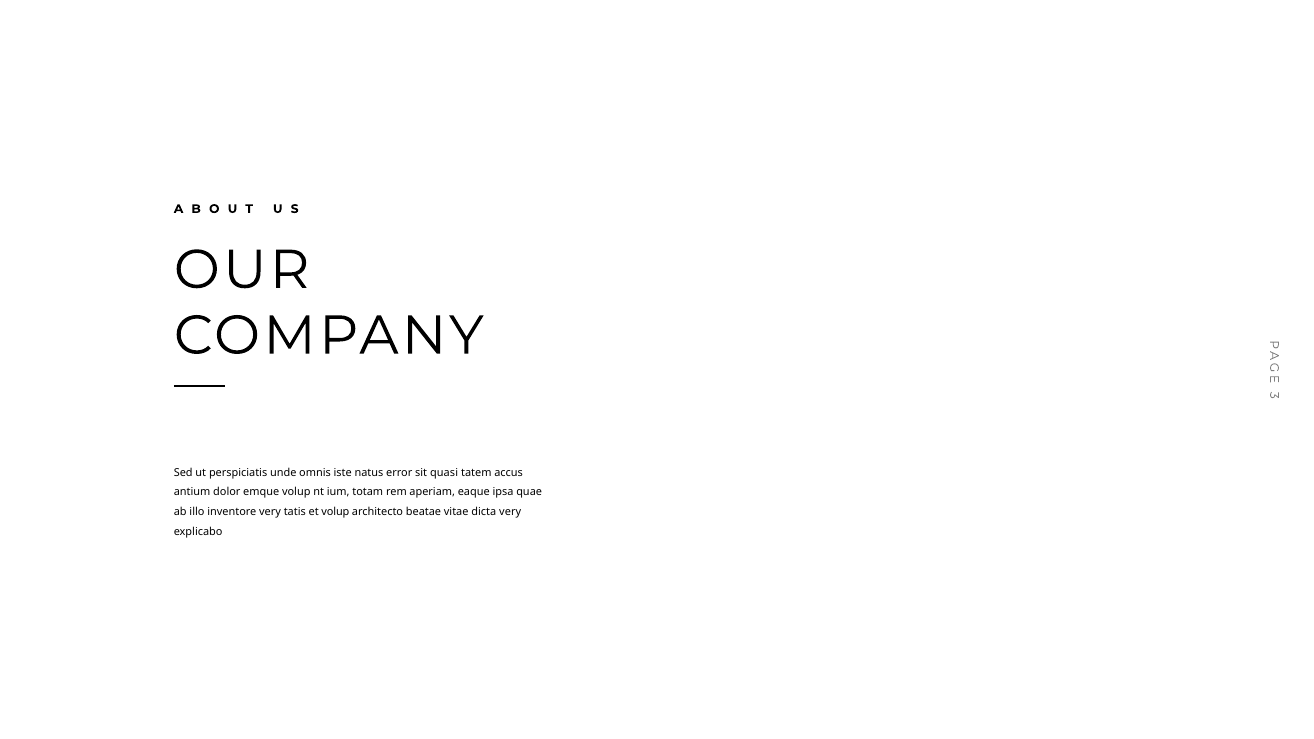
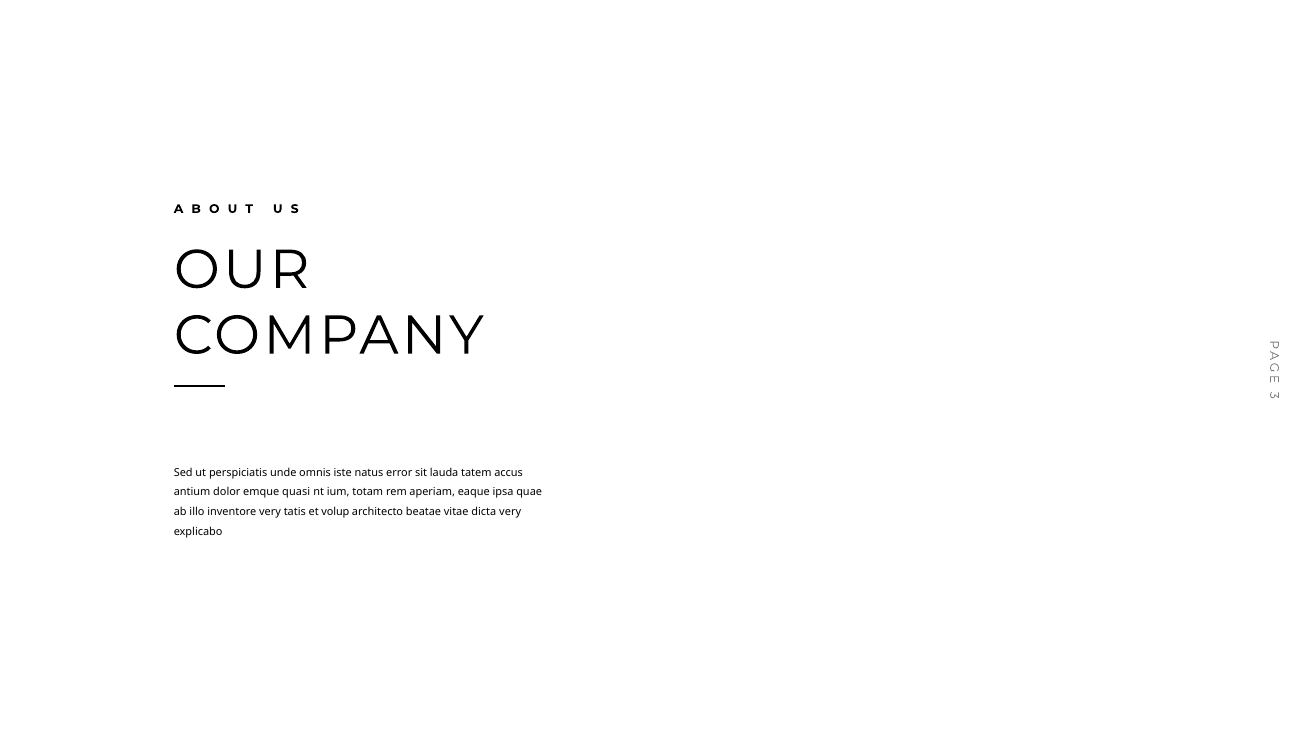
quasi: quasi -> lauda (444, 473)
emque volup: volup -> quasi (296, 492)
